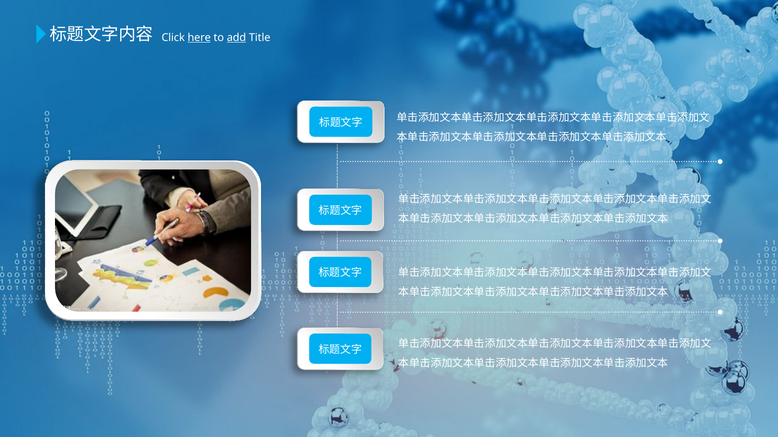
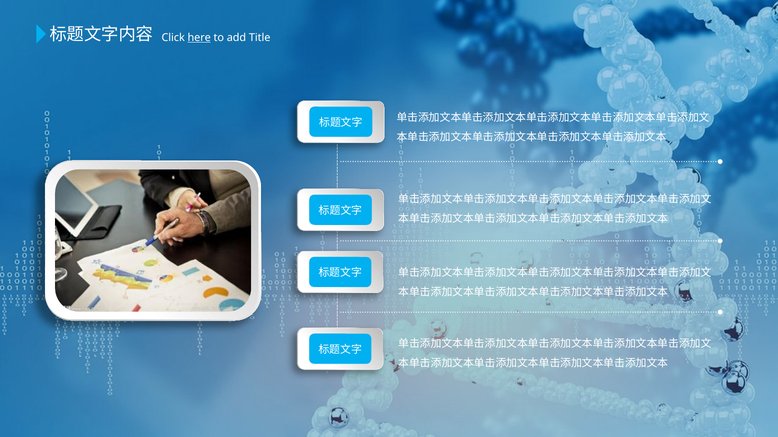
add underline: present -> none (236, 38)
